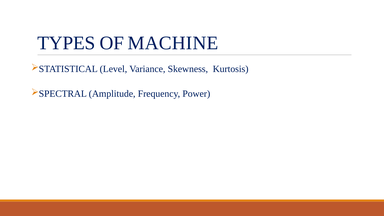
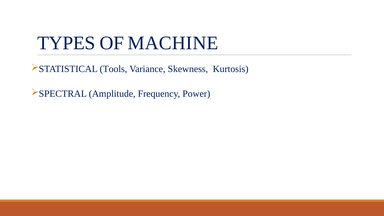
Level: Level -> Tools (113, 69)
